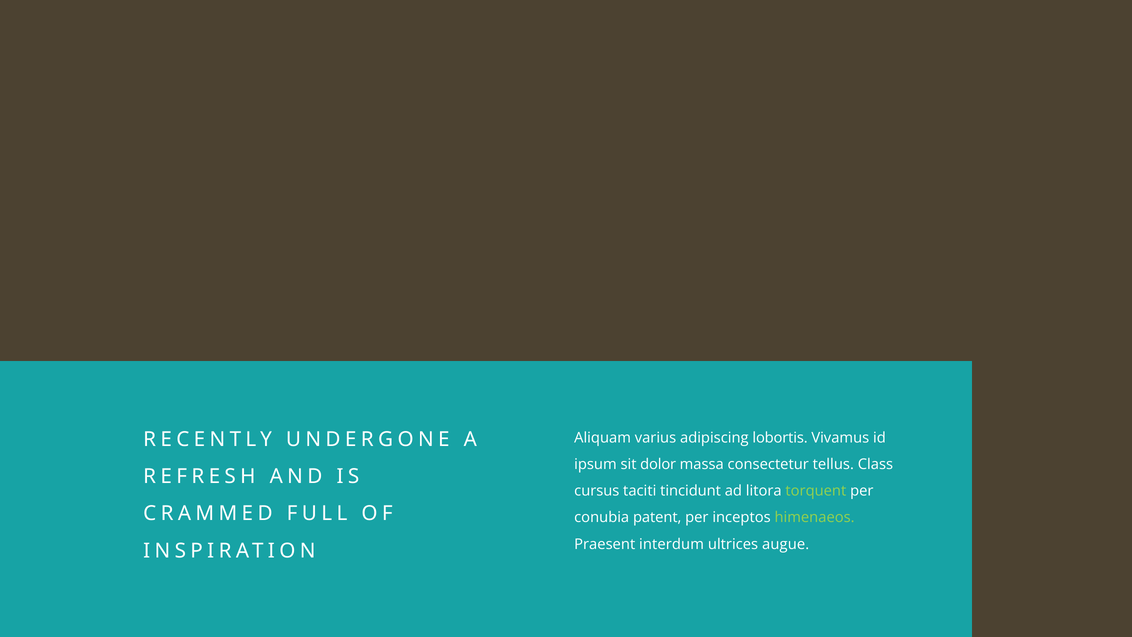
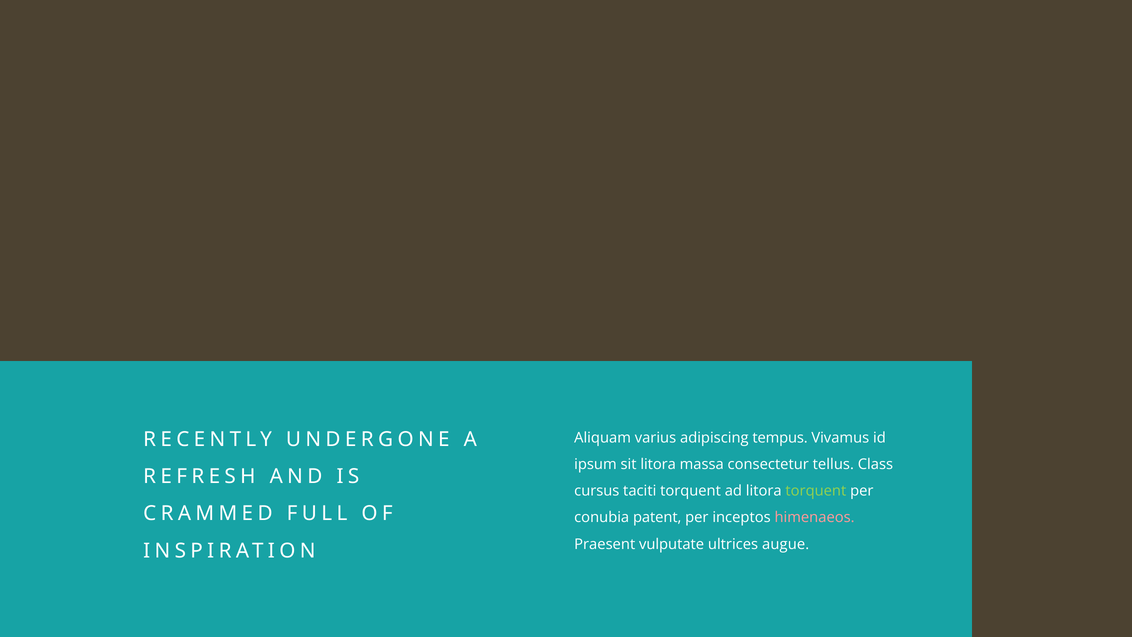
lobortis: lobortis -> tempus (780, 438)
sit dolor: dolor -> litora (658, 464)
taciti tincidunt: tincidunt -> torquent (691, 491)
himenaeos colour: light green -> pink (815, 517)
interdum: interdum -> vulputate (672, 544)
